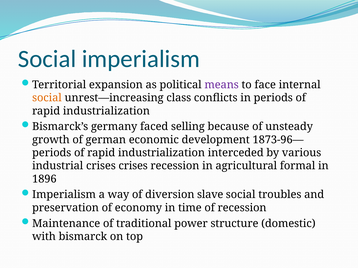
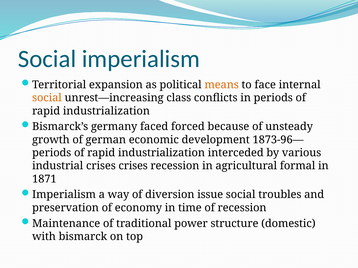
means colour: purple -> orange (222, 85)
selling: selling -> forced (188, 127)
1896: 1896 -> 1871 (44, 179)
slave: slave -> issue (210, 195)
